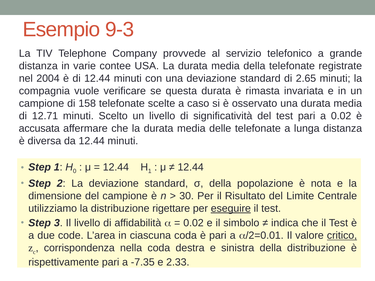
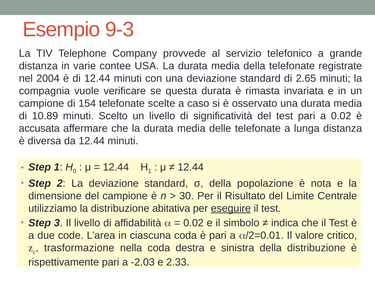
158: 158 -> 154 (87, 104)
12.71: 12.71 -> 10.89 (45, 116)
rigettare: rigettare -> abitativa (171, 209)
critico underline: present -> none (342, 236)
corrispondenza: corrispondenza -> trasformazione (79, 248)
-7.35: -7.35 -> -2.03 (143, 262)
